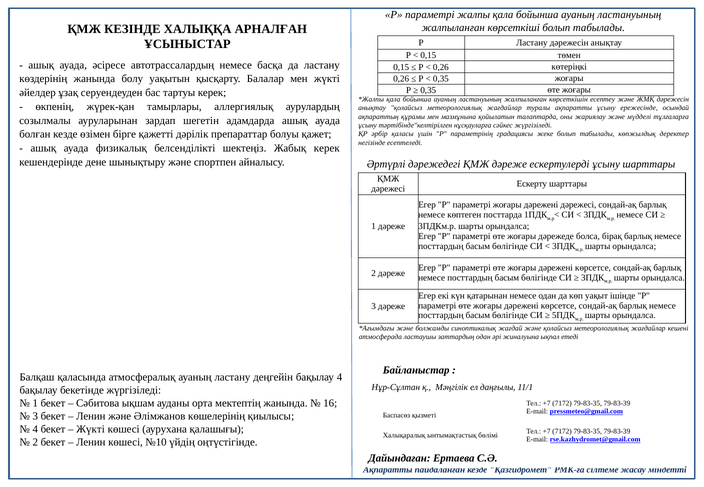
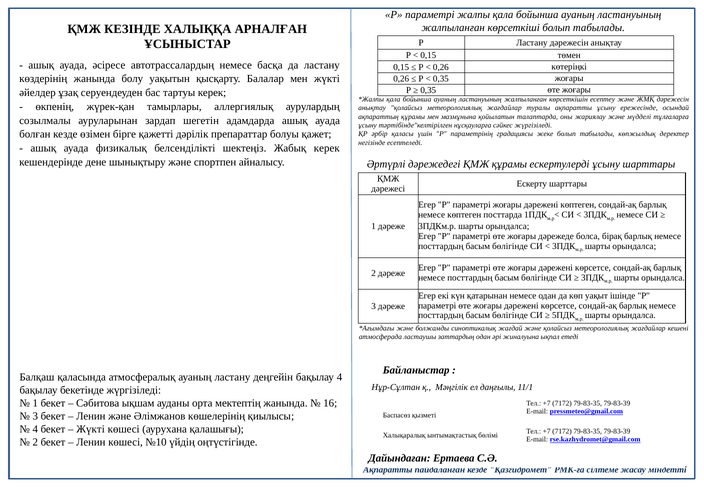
ҚМЖ дәреже: дәреже -> құрамы (509, 164)
дәрежені дәрежесі: дәрежесі -> көптеген (578, 205)
